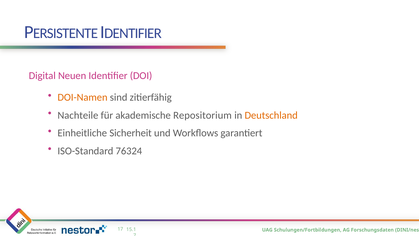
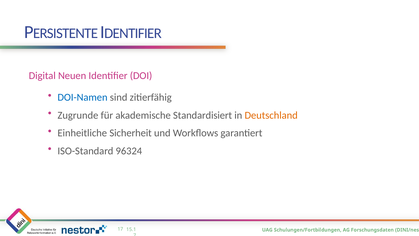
DOI-Namen colour: orange -> blue (83, 97)
Nachteile: Nachteile -> Zugrunde (78, 115)
Repositorium: Repositorium -> Standardisiert (203, 115)
76324: 76324 -> 96324 (129, 151)
